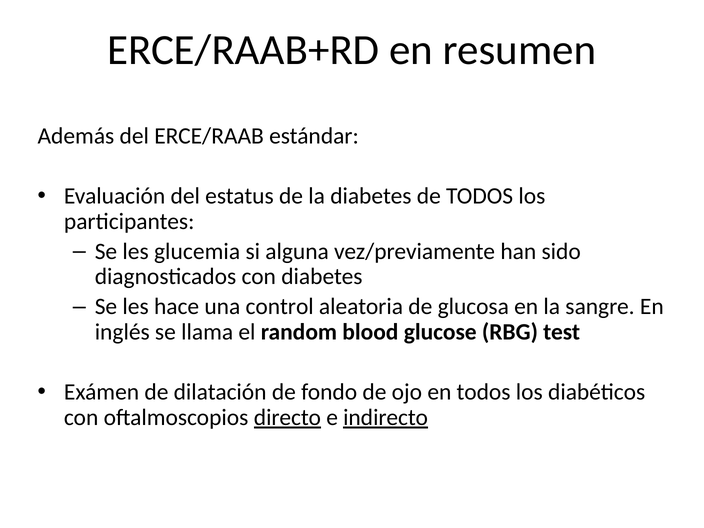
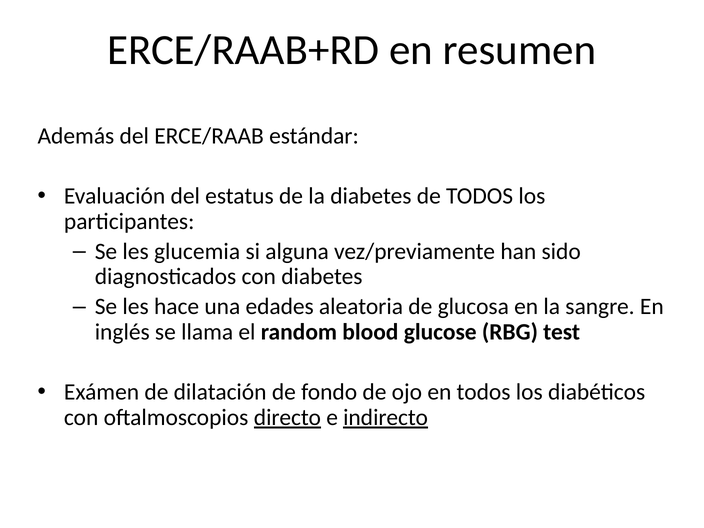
control: control -> edades (280, 307)
